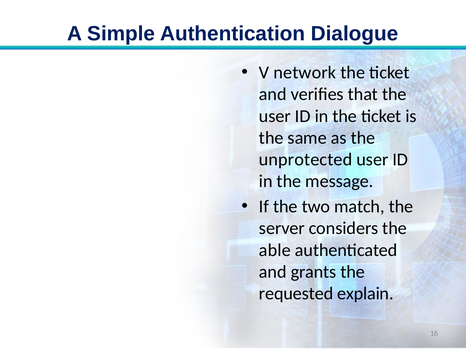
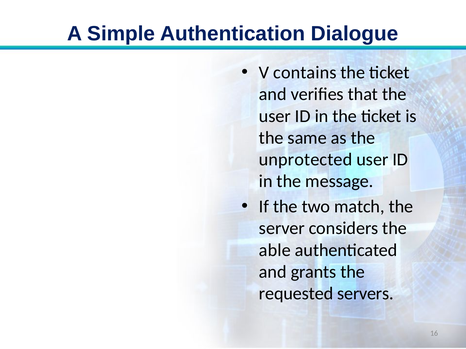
network: network -> contains (305, 73)
explain: explain -> servers (365, 294)
